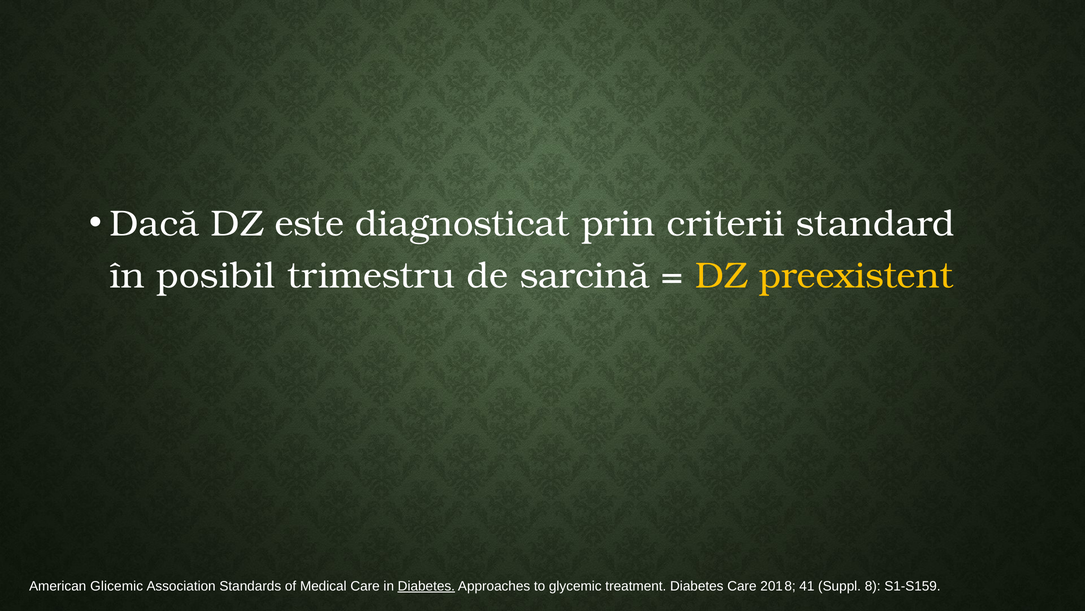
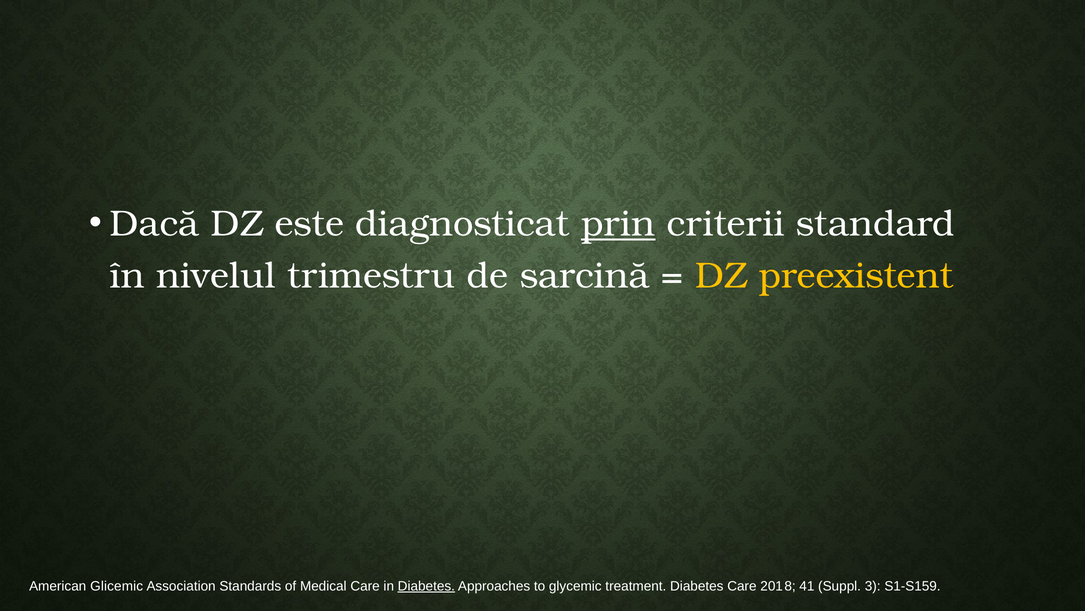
prin underline: none -> present (618, 224)
posibil: posibil -> nivelul (216, 276)
8: 8 -> 3 (873, 586)
